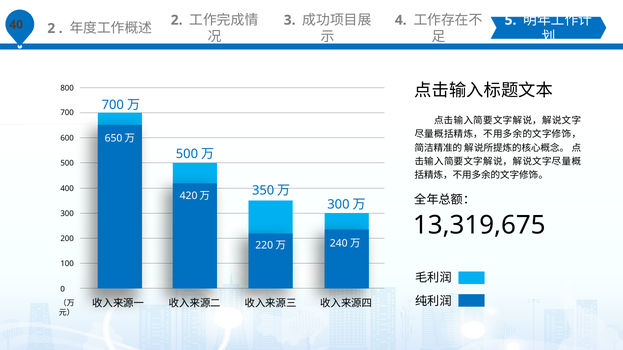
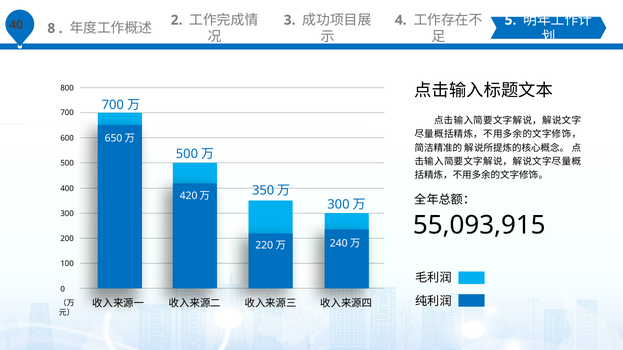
2: 2 -> 8 (51, 28)
13,319,675: 13,319,675 -> 55,093,915 (479, 225)
